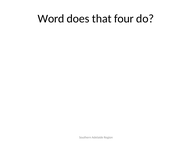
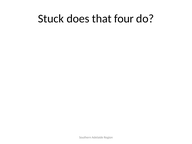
Word: Word -> Stuck (51, 19)
